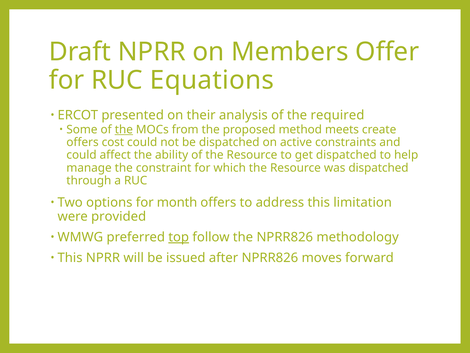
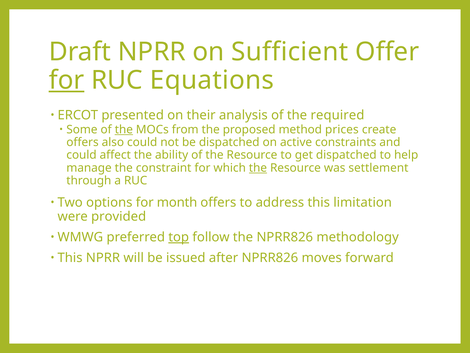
Members: Members -> Sufficient (290, 52)
for underline: none -> present (67, 80)
meets: meets -> prices (342, 129)
cost: cost -> also (113, 142)
the underline: none -> present (258, 168)
was dispatched: dispatched -> settlement (378, 168)
